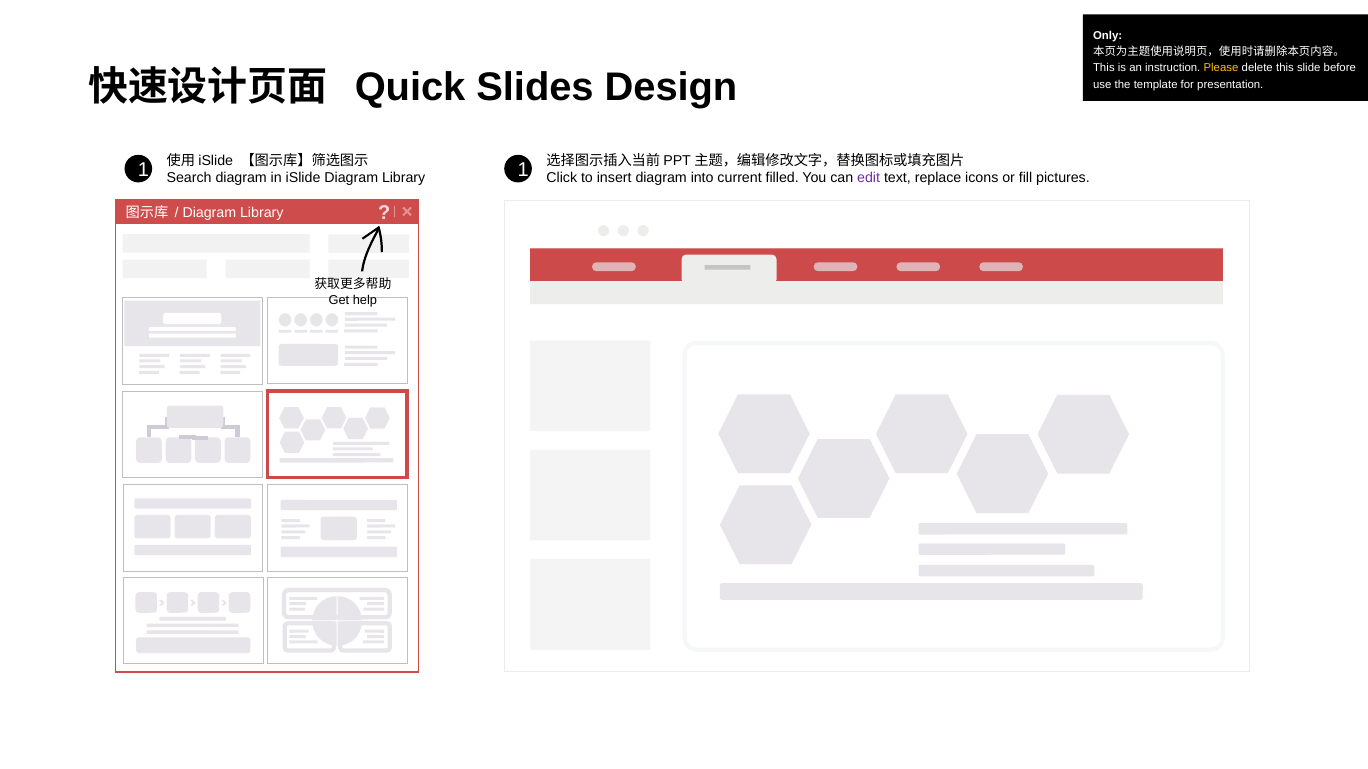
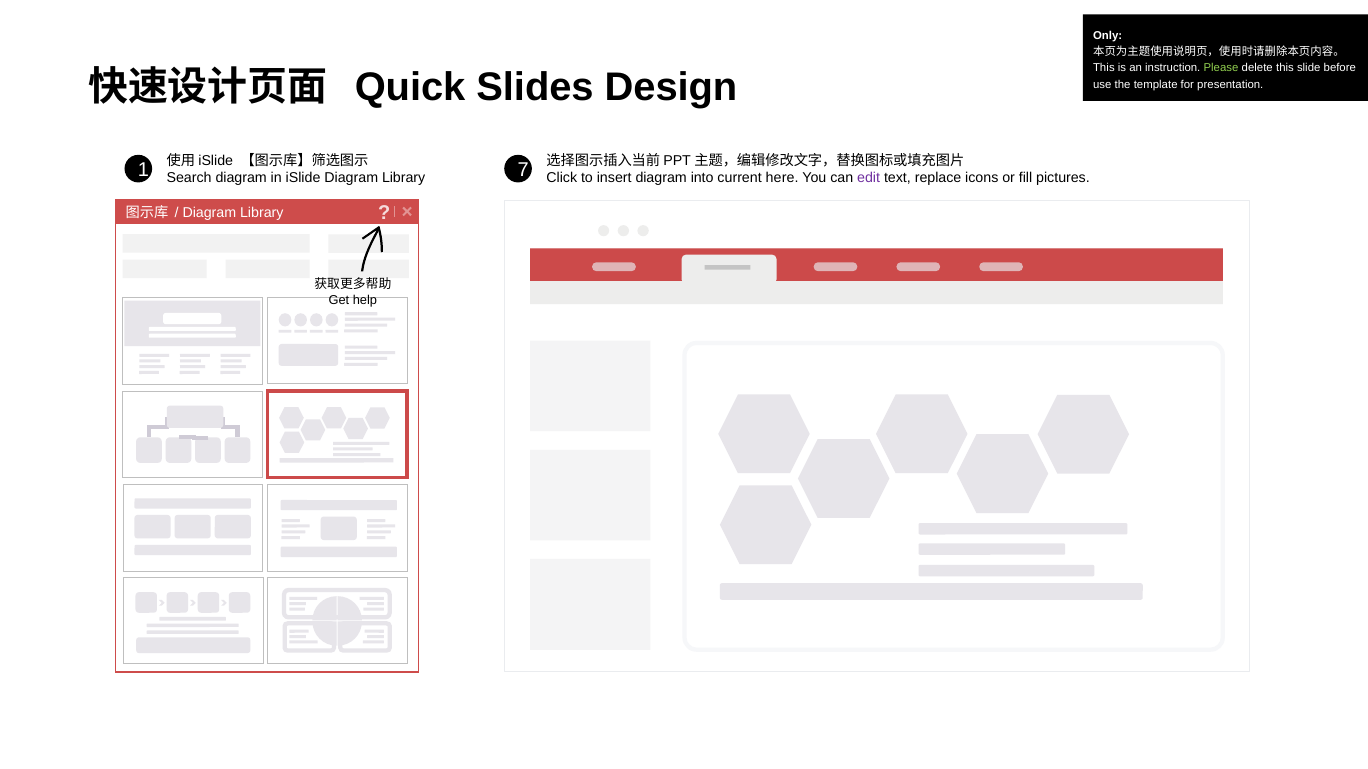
Please colour: yellow -> light green (1221, 68)
1 1: 1 -> 7 (523, 170)
filled: filled -> here (782, 178)
